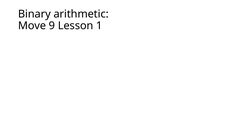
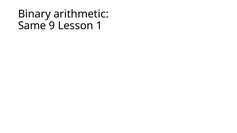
Move: Move -> Same (32, 26)
